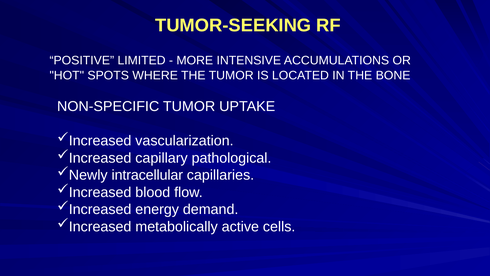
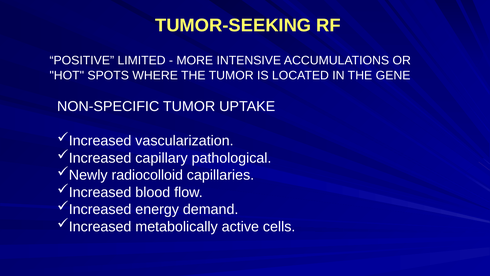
BONE: BONE -> GENE (393, 75)
intracellular: intracellular -> radiocolloid (147, 175)
